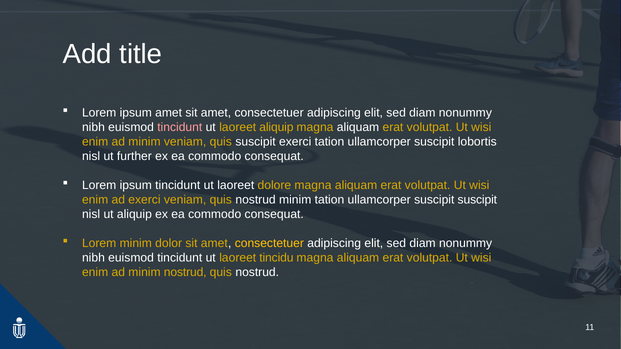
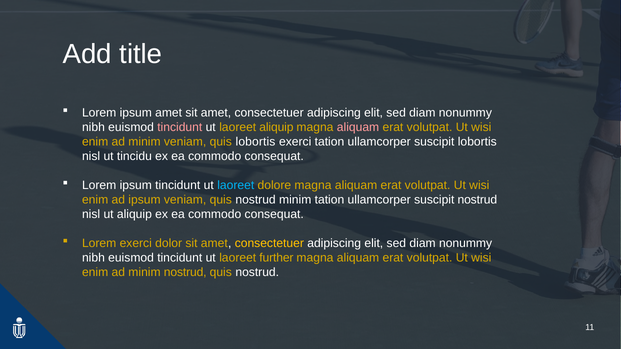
aliquam colour: white -> pink (358, 127)
quis suscipit: suscipit -> lobortis (255, 142)
further: further -> tincidu (134, 156)
laoreet colour: white -> light blue (236, 185)
ad exerci: exerci -> ipsum (144, 200)
suscipit suscipit: suscipit -> nostrud (477, 200)
Lorem minim: minim -> exerci (136, 243)
tincidu: tincidu -> further (276, 258)
